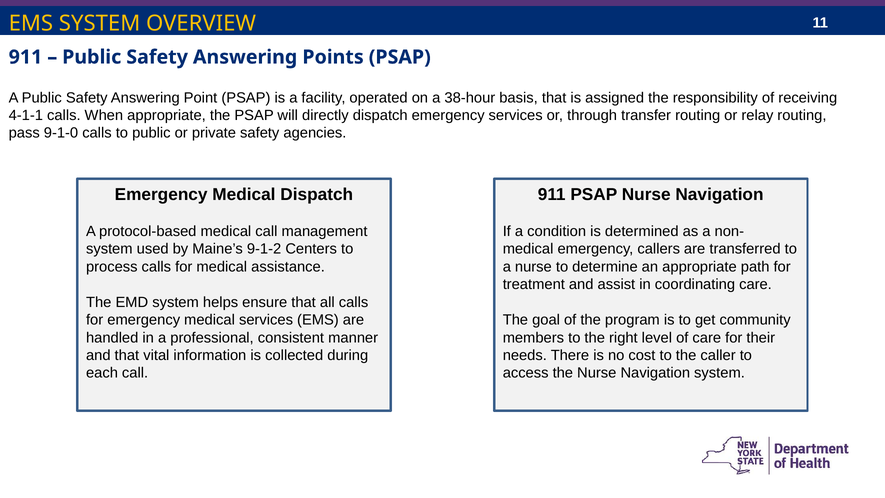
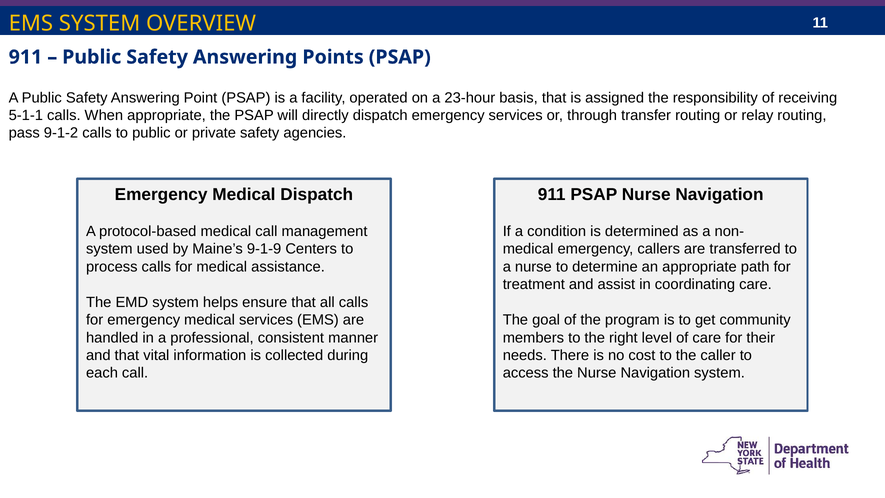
38-hour: 38-hour -> 23-hour (470, 98)
4-1-1: 4-1-1 -> 5-1-1 (26, 115)
9-1-0: 9-1-0 -> 9-1-2 (61, 133)
9-1-2: 9-1-2 -> 9-1-9 (264, 249)
